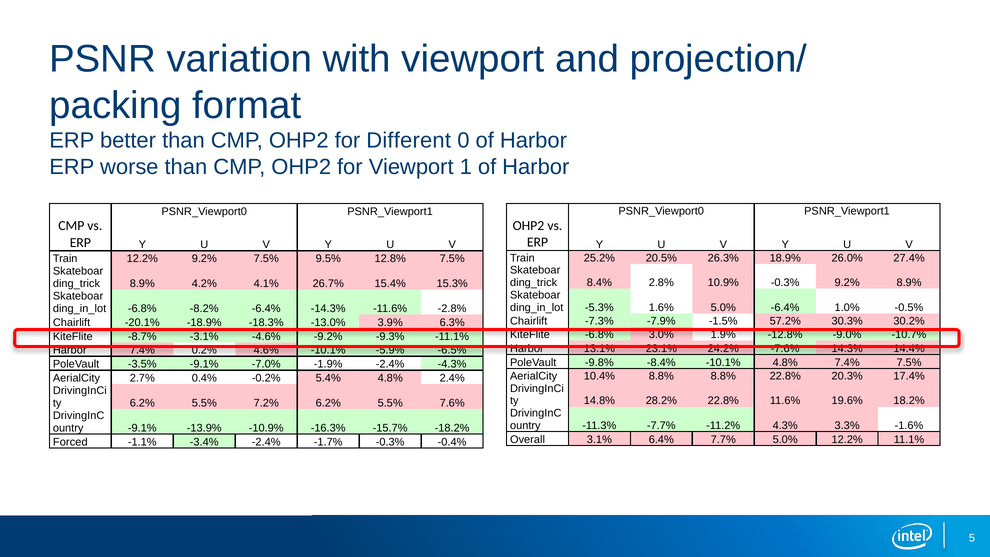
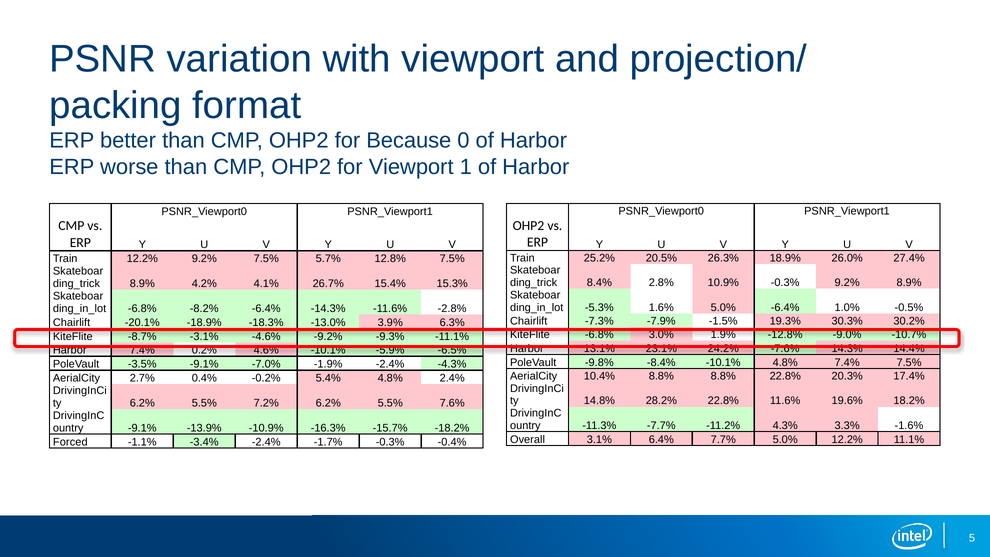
Different: Different -> Because (409, 141)
9.5%: 9.5% -> 5.7% (328, 259)
57.2%: 57.2% -> 19.3% (785, 321)
